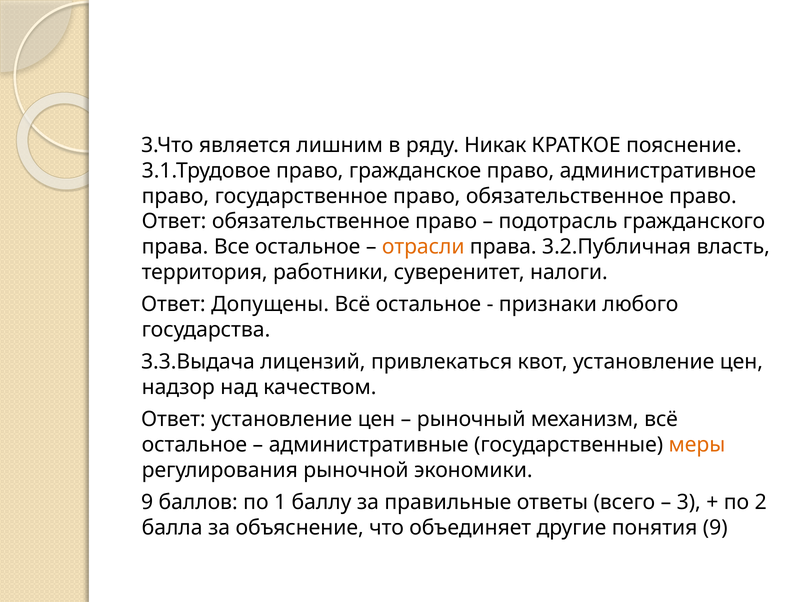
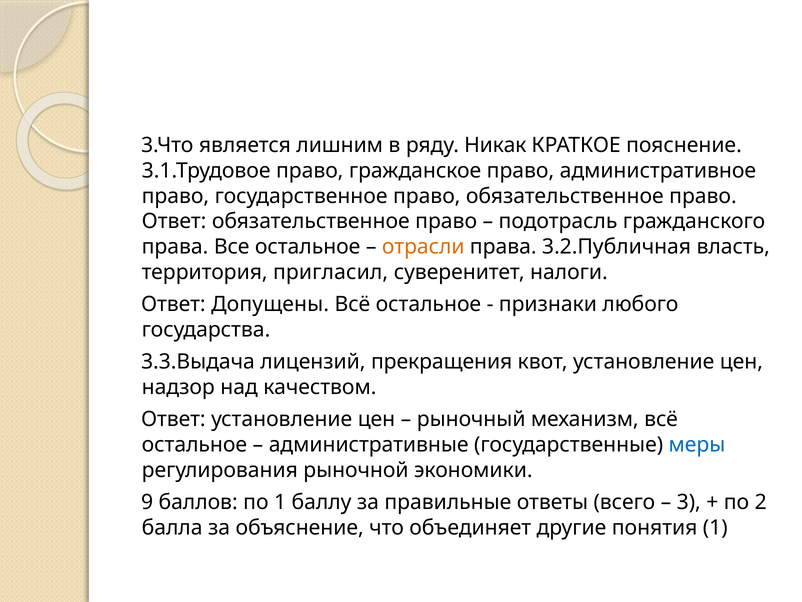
работники: работники -> пригласил (331, 272)
привлекаться: привлекаться -> прекращения (442, 362)
меры colour: orange -> blue (697, 444)
понятия 9: 9 -> 1 (715, 527)
